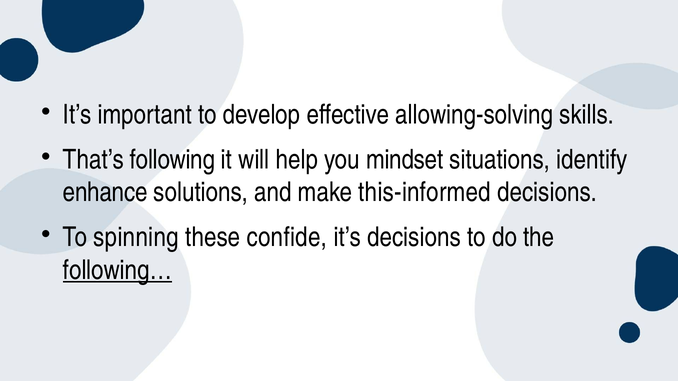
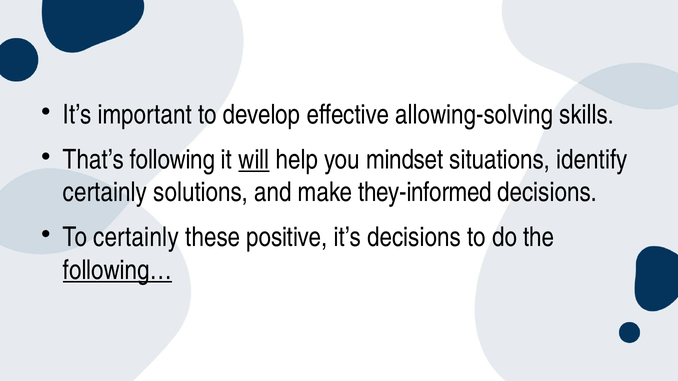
will underline: none -> present (254, 160)
enhance: enhance -> certainly (105, 193)
this-informed: this-informed -> they-informed (425, 193)
To spinning: spinning -> certainly (136, 237)
confide: confide -> positive (287, 237)
